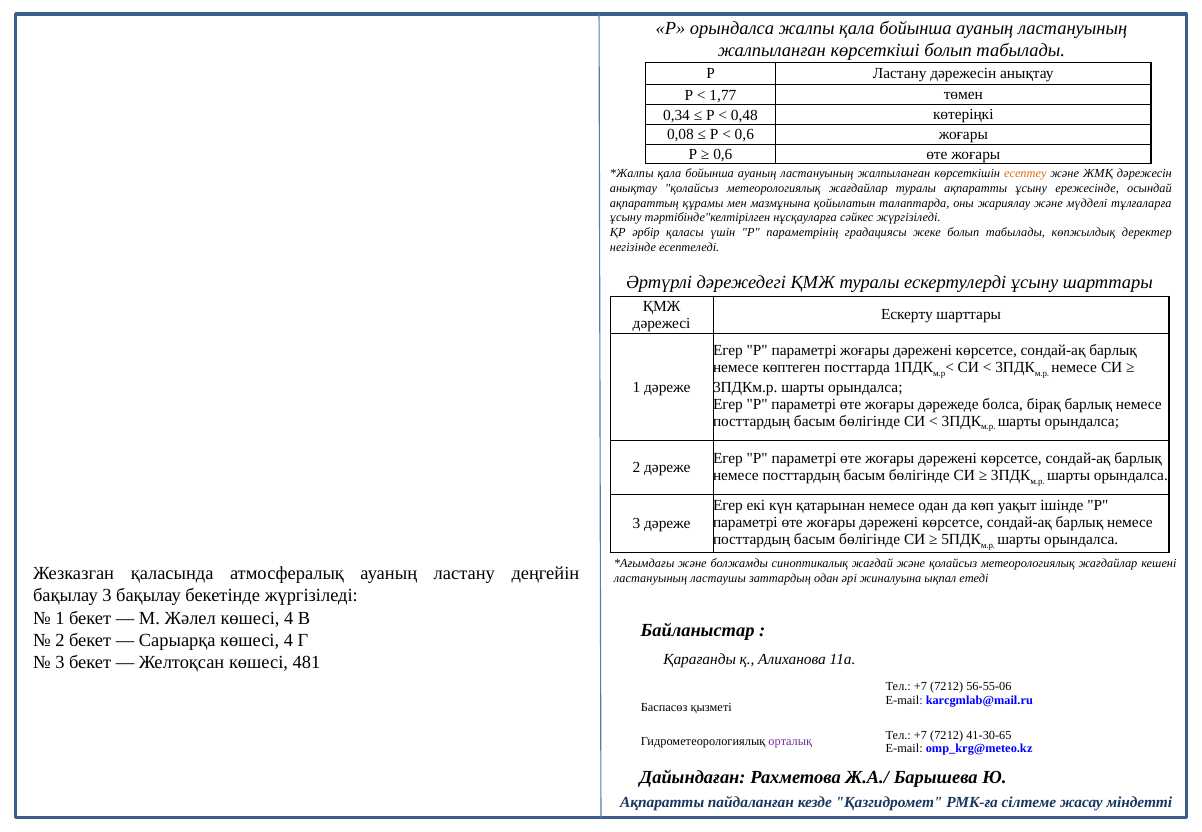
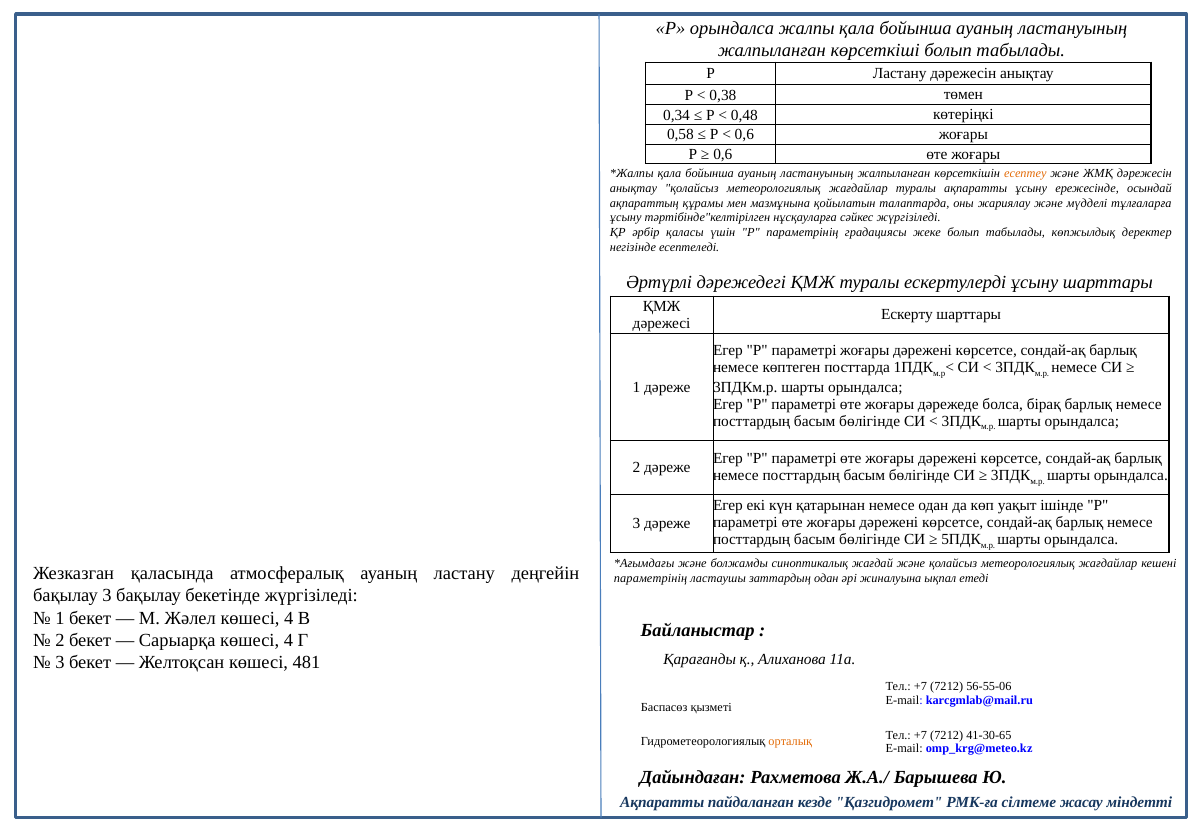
1,77: 1,77 -> 0,38 (723, 95)
0,08: 0,08 -> 0,58 (680, 135)
ластануының: ластануының -> параметрінің (651, 579)
орталық colour: purple -> orange (790, 742)
